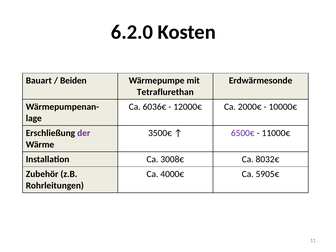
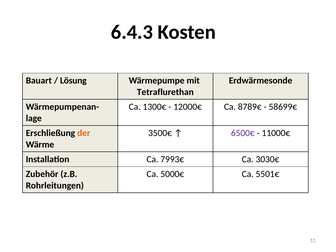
6.2.0: 6.2.0 -> 6.4.3 (132, 32)
Beiden: Beiden -> Lösung (73, 81)
6036€: 6036€ -> 1300€ (155, 107)
2000€: 2000€ -> 8789€ (250, 107)
10000€: 10000€ -> 58699€ (283, 107)
der colour: purple -> orange (84, 133)
3008€: 3008€ -> 7993€ (172, 159)
8032€: 8032€ -> 3030€ (267, 159)
4000€: 4000€ -> 5000€ (172, 174)
5905€: 5905€ -> 5501€ (267, 174)
